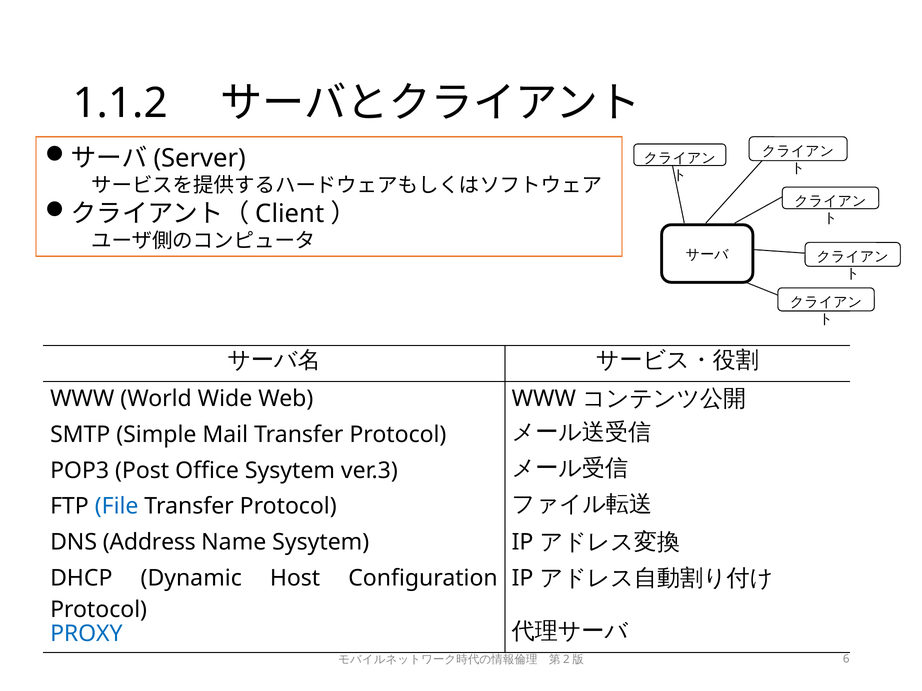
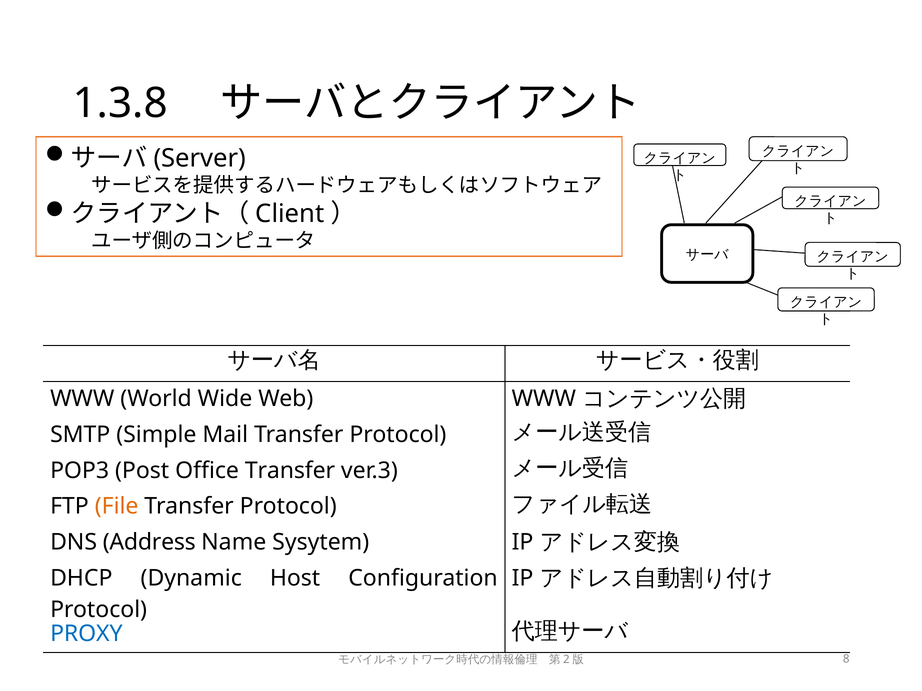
1.1.2: 1.1.2 -> 1.3.8 (120, 103)
Office Sysytem: Sysytem -> Transfer (290, 471)
File colour: blue -> orange (117, 507)
6: 6 -> 8 (846, 659)
